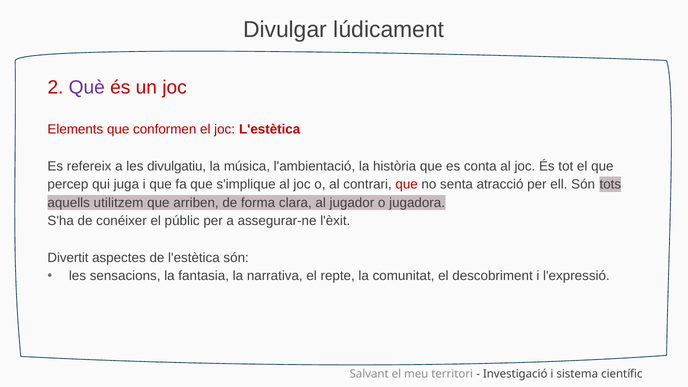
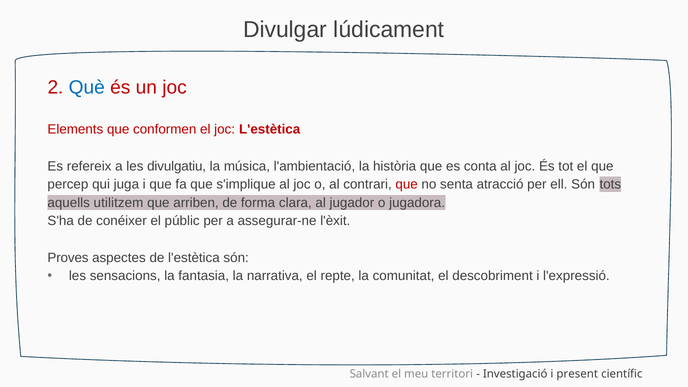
Què colour: purple -> blue (87, 87)
Divertit: Divertit -> Proves (68, 258)
sistema: sistema -> present (577, 374)
